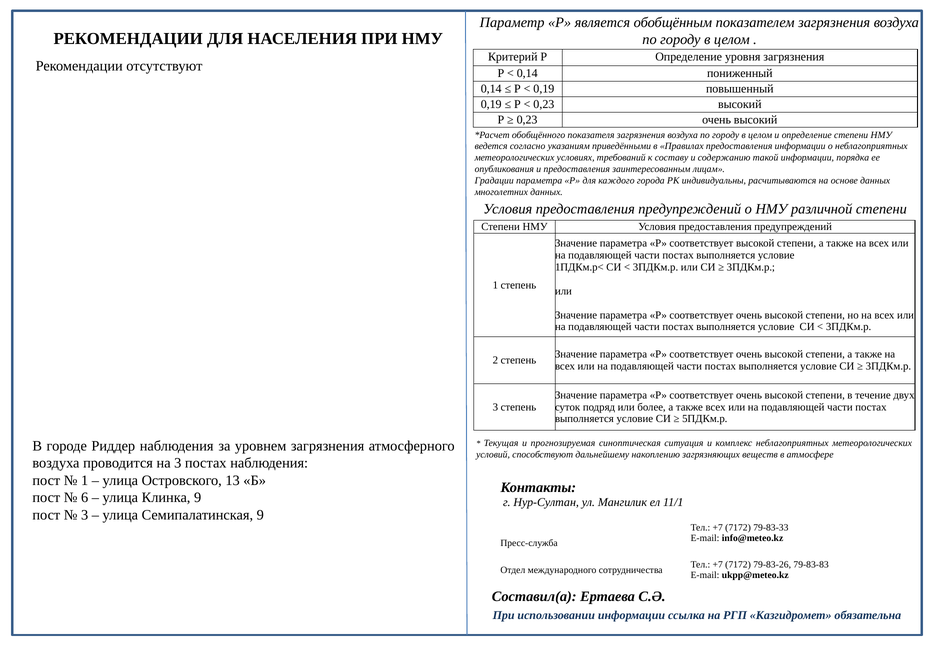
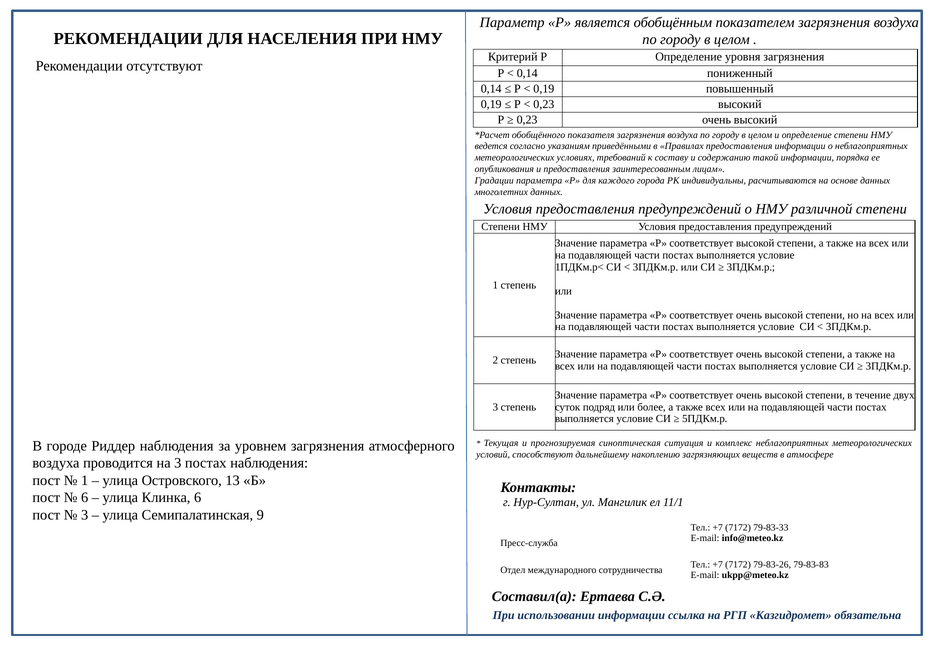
Клинка 9: 9 -> 6 (198, 498)
